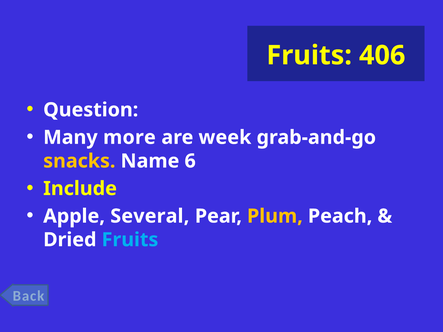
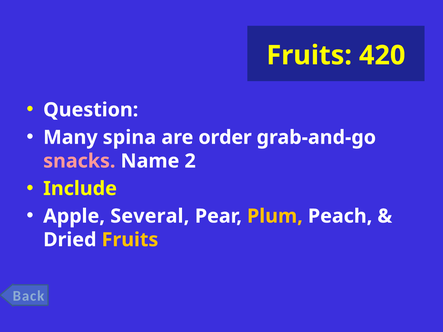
406: 406 -> 420 (382, 55)
more: more -> spina (129, 138)
week: week -> order (225, 138)
snacks colour: yellow -> pink (79, 161)
6: 6 -> 2 (190, 161)
Fruits colour: light blue -> yellow (130, 240)
